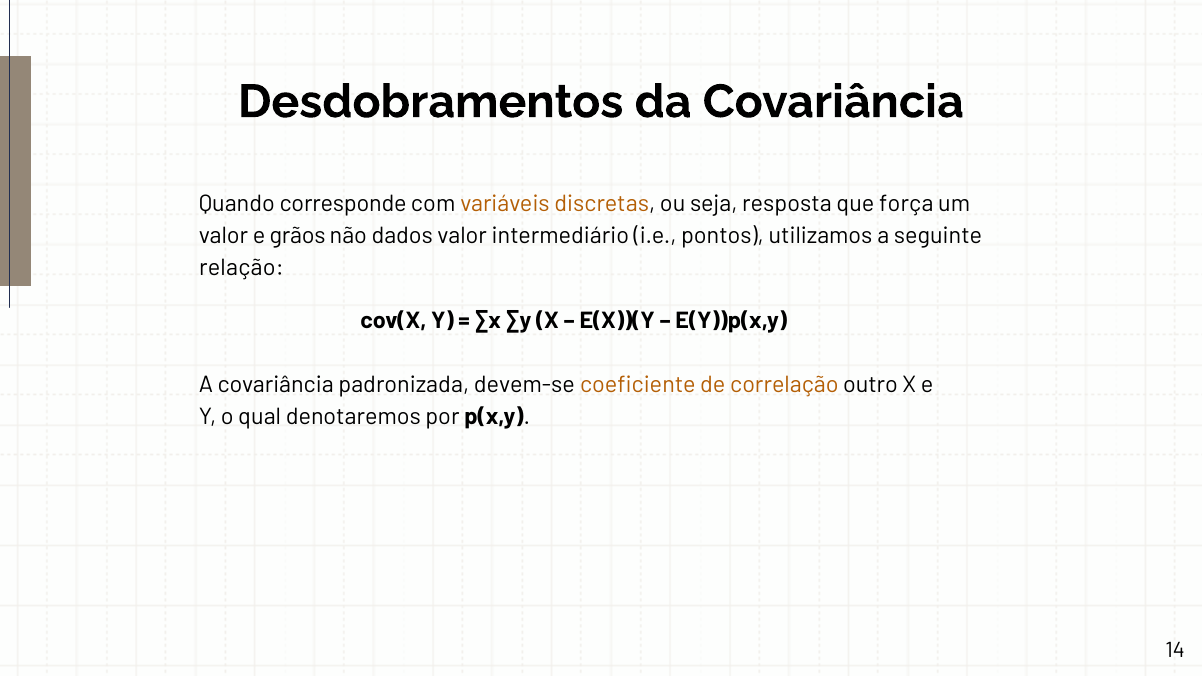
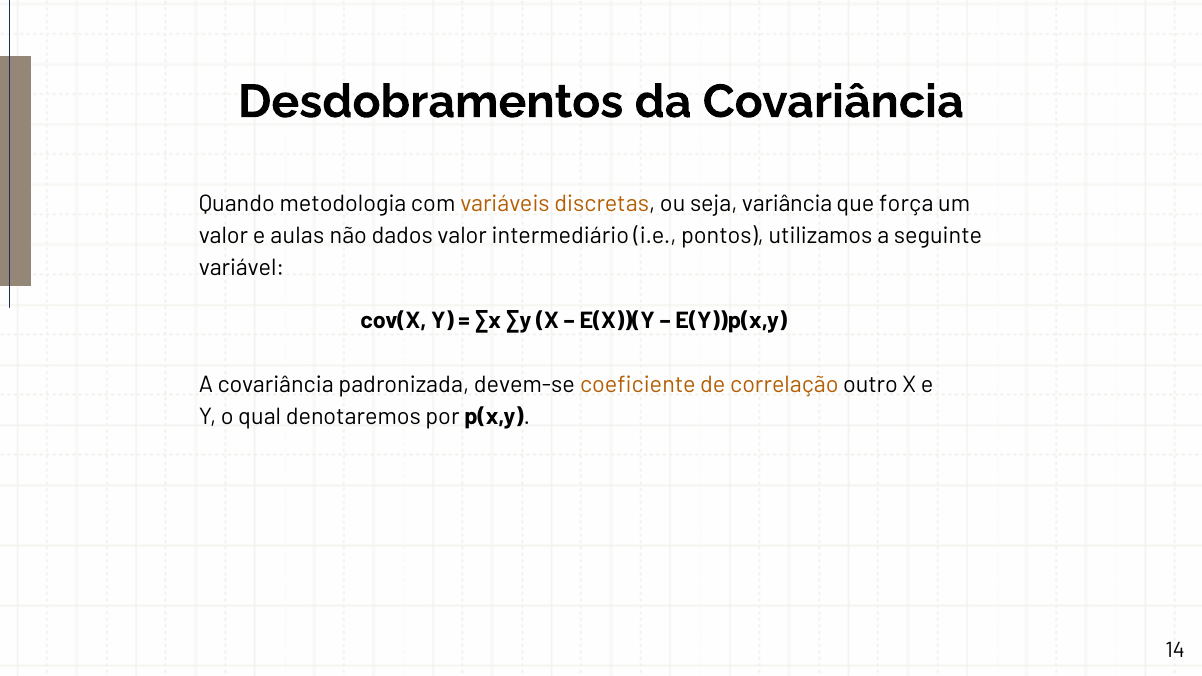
corresponde: corresponde -> metodologia (343, 204)
resposta: resposta -> variância (787, 204)
grãos: grãos -> aulas (297, 236)
relação: relação -> variável (242, 268)
